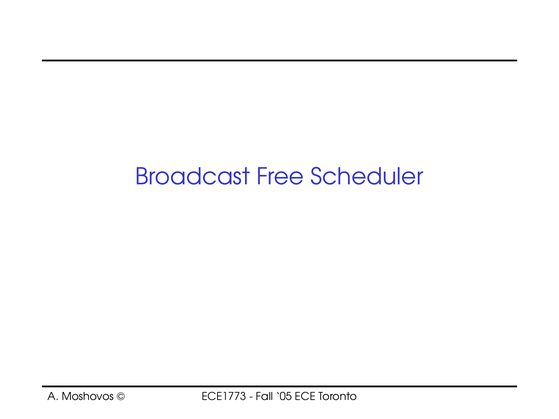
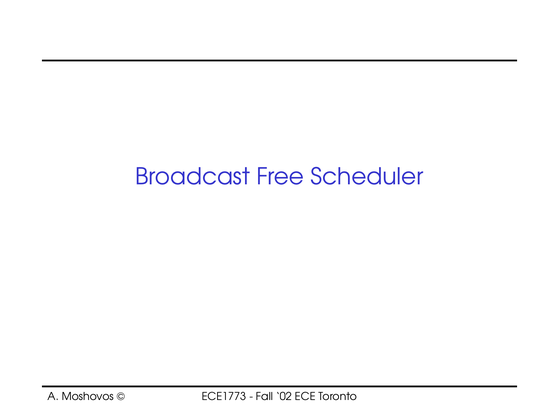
05: 05 -> 02 (284, 397)
